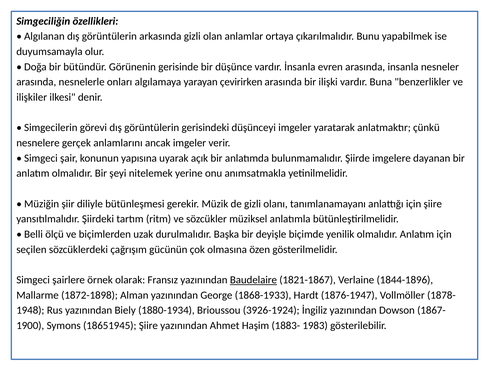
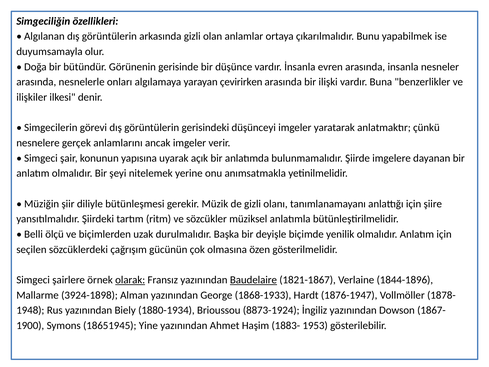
olarak underline: none -> present (130, 280)
1872-1898: 1872-1898 -> 3924-1898 (89, 295)
3926-1924: 3926-1924 -> 8873-1924 (271, 310)
18651945 Şiire: Şiire -> Yine (148, 325)
1983: 1983 -> 1953 (315, 325)
